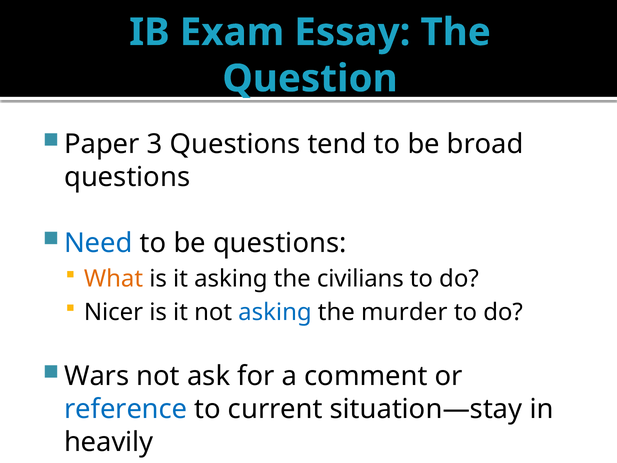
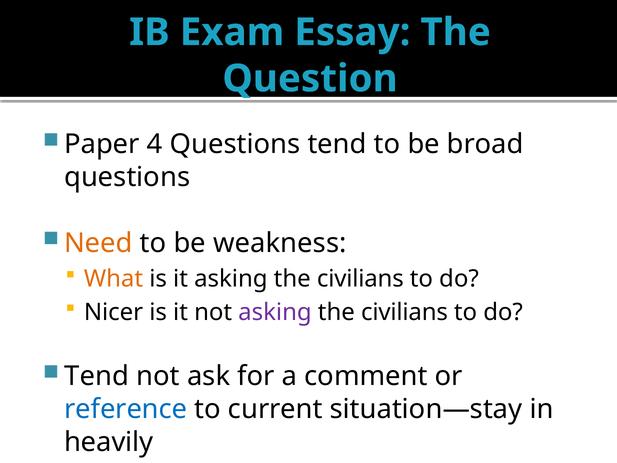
3: 3 -> 4 (155, 144)
Need colour: blue -> orange (98, 243)
be questions: questions -> weakness (280, 243)
asking colour: blue -> purple (275, 312)
murder: murder -> civilians (404, 312)
Wars: Wars -> Tend (97, 376)
